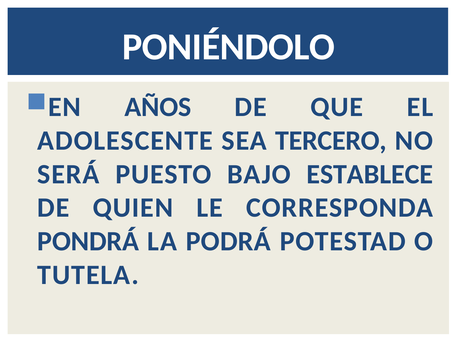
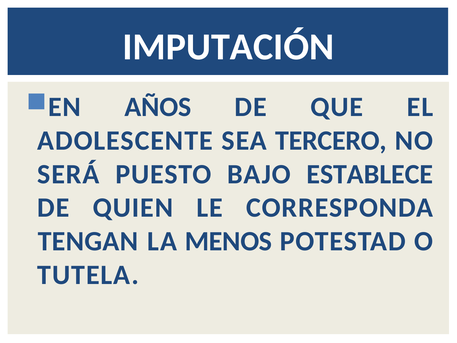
PONIÉNDOLO: PONIÉNDOLO -> IMPUTACIÓN (228, 47)
PONDRÁ: PONDRÁ -> TENGAN (88, 241)
PODRÁ: PODRÁ -> MENOS (229, 241)
